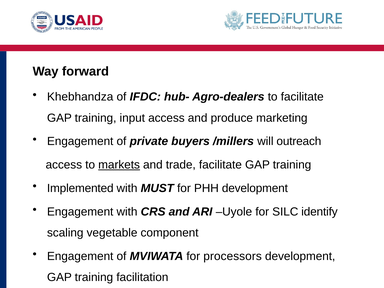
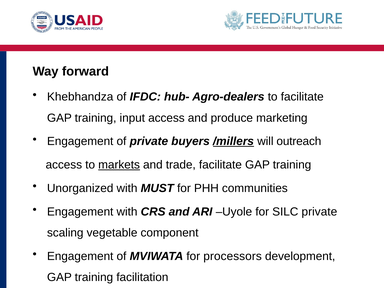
/millers underline: none -> present (233, 141)
Implemented: Implemented -> Unorganized (80, 188)
PHH development: development -> communities (255, 188)
SILC identify: identify -> private (319, 212)
